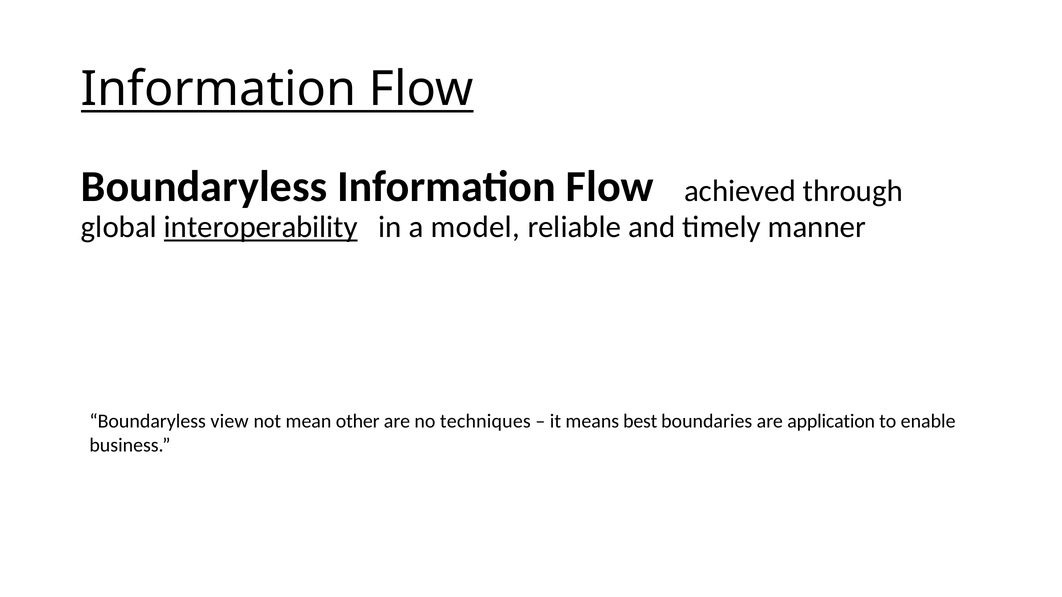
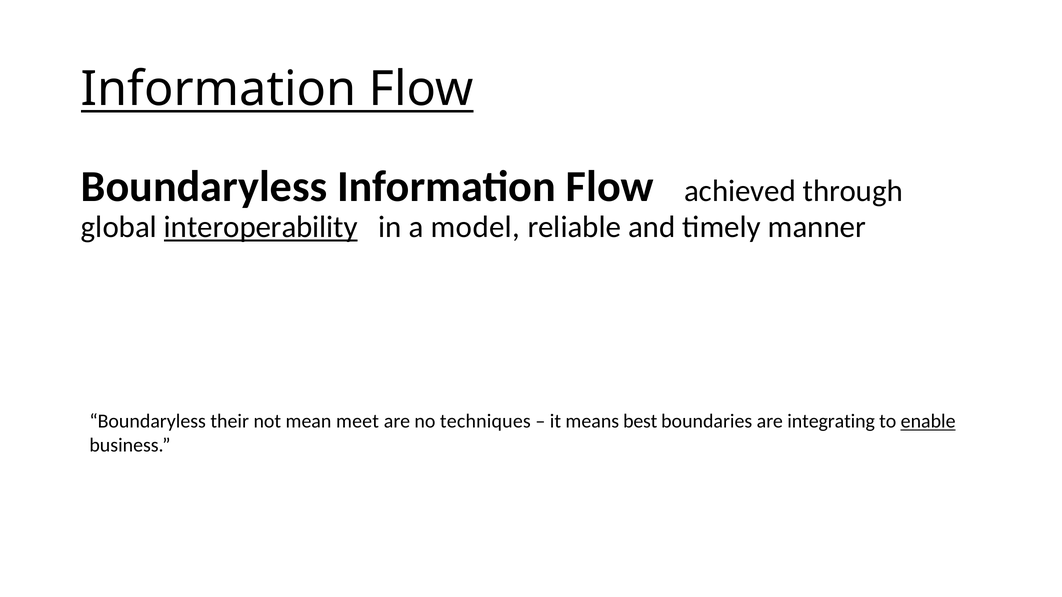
view: view -> their (230, 422)
other: other -> meet (358, 422)
application: application -> integrating (831, 422)
enable underline: none -> present (928, 422)
